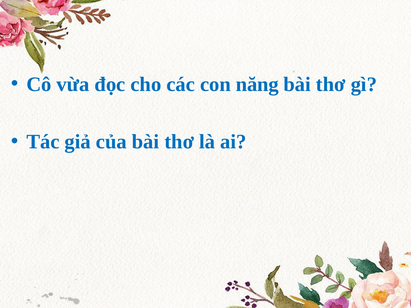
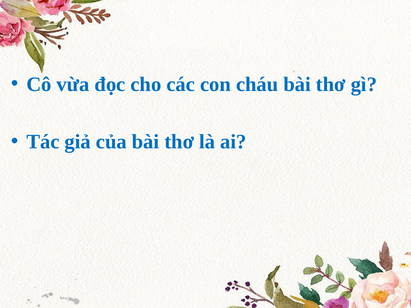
năng: năng -> cháu (257, 84)
